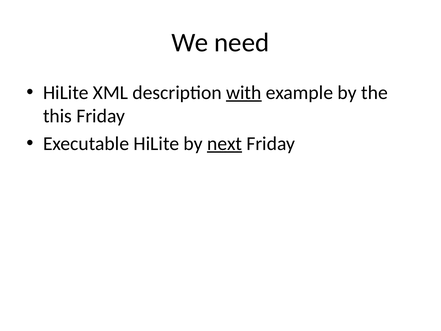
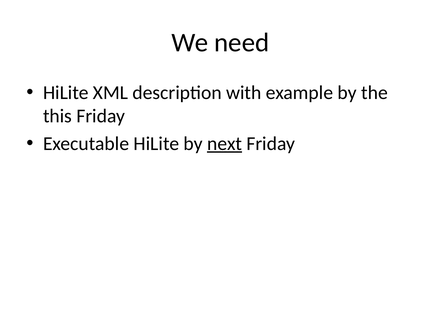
with underline: present -> none (244, 93)
